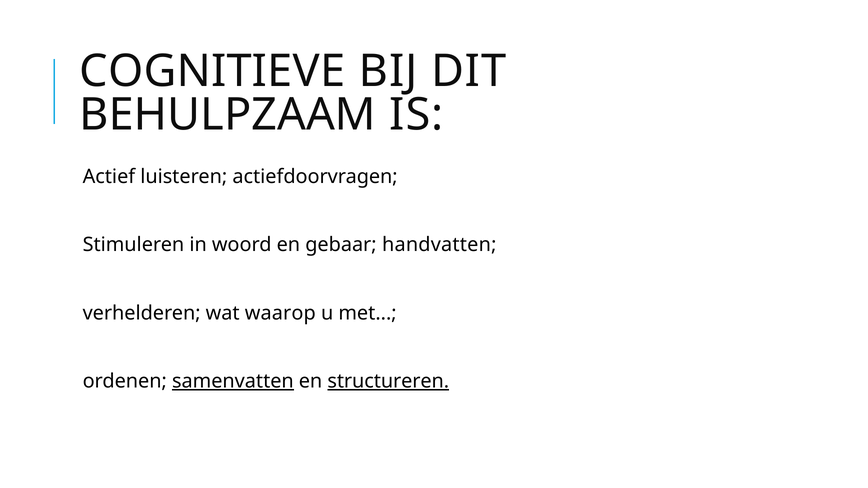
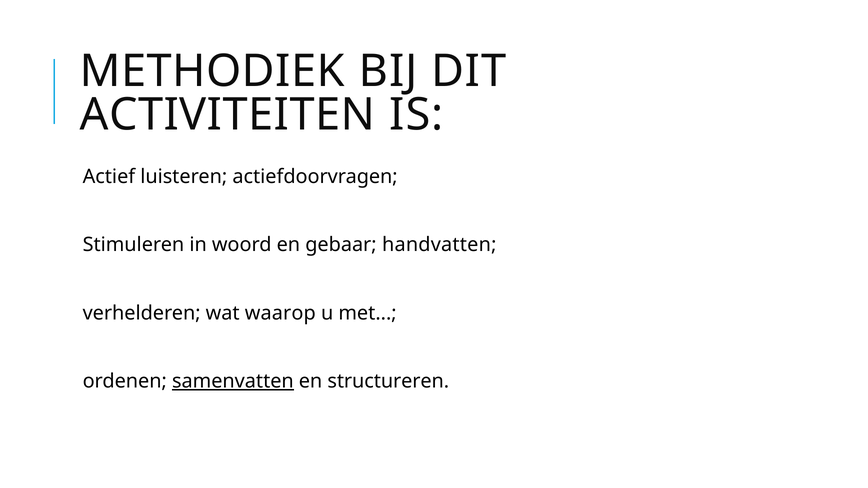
COGNITIEVE: COGNITIEVE -> METHODIEK (212, 71)
BEHULPZAAM: BEHULPZAAM -> ACTIVITEITEN (227, 115)
structureren underline: present -> none (388, 381)
